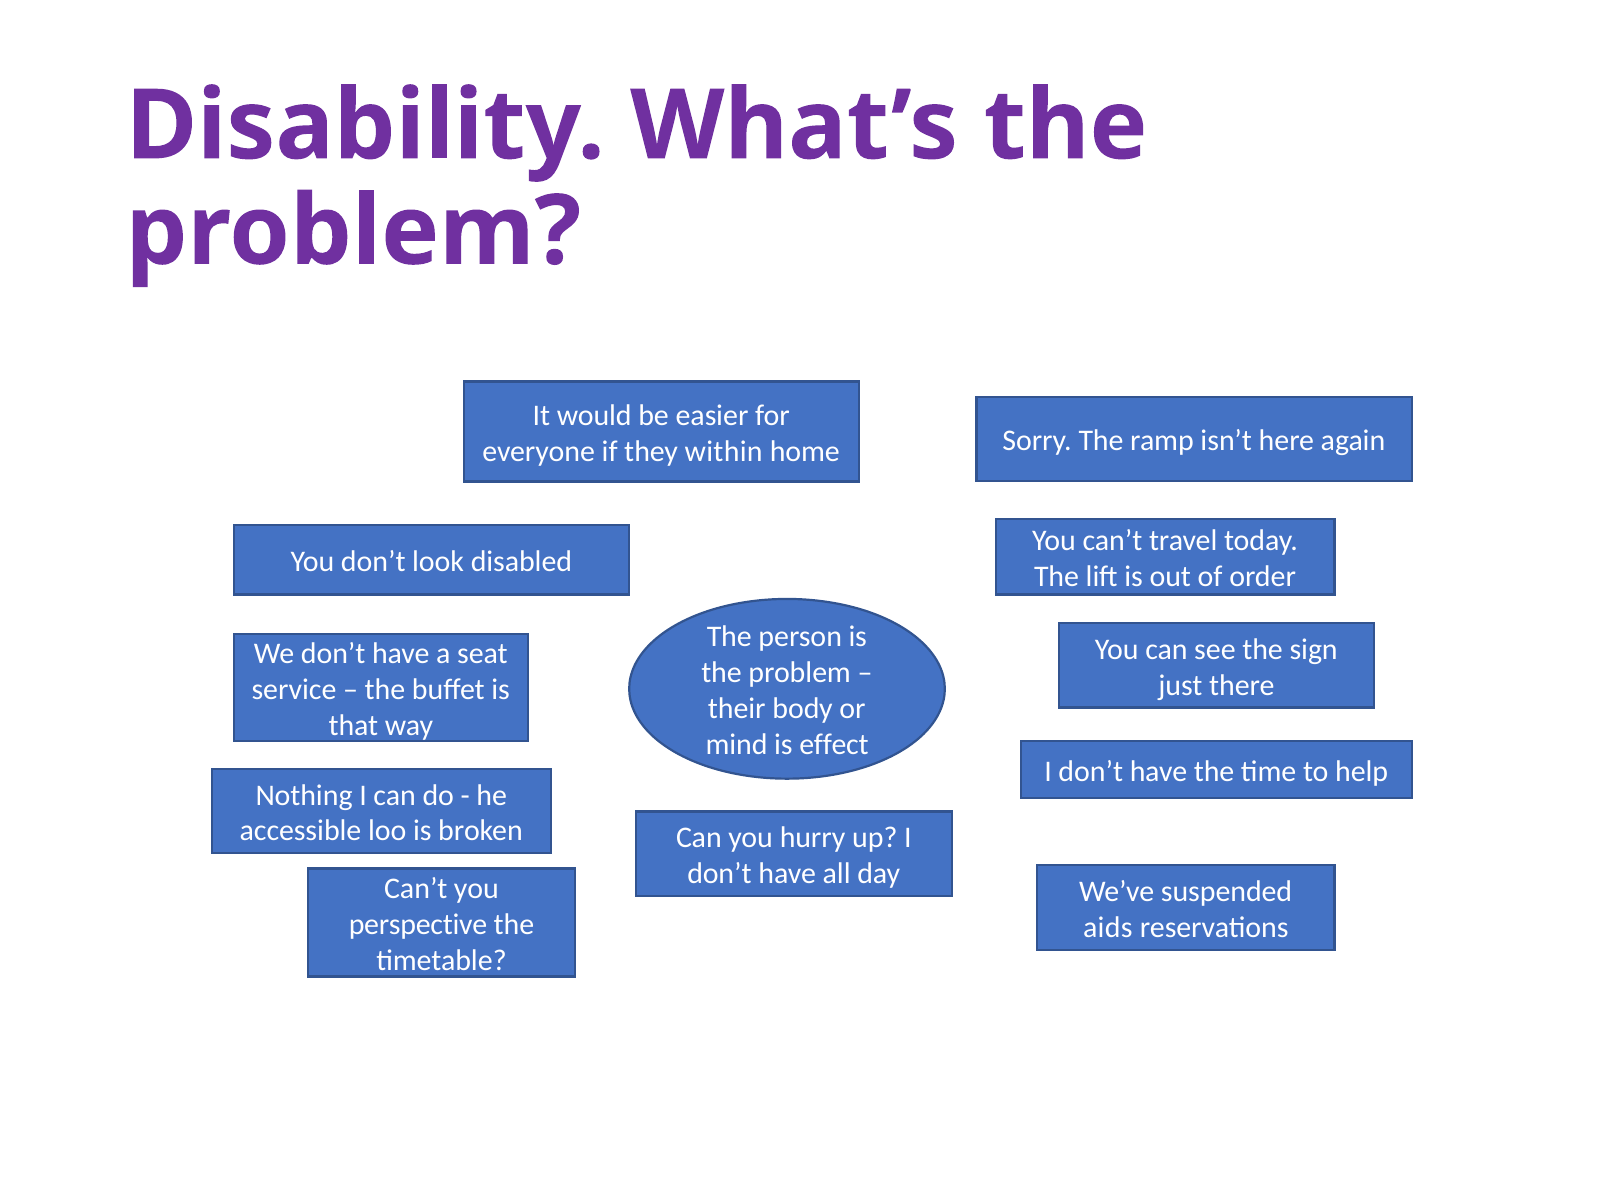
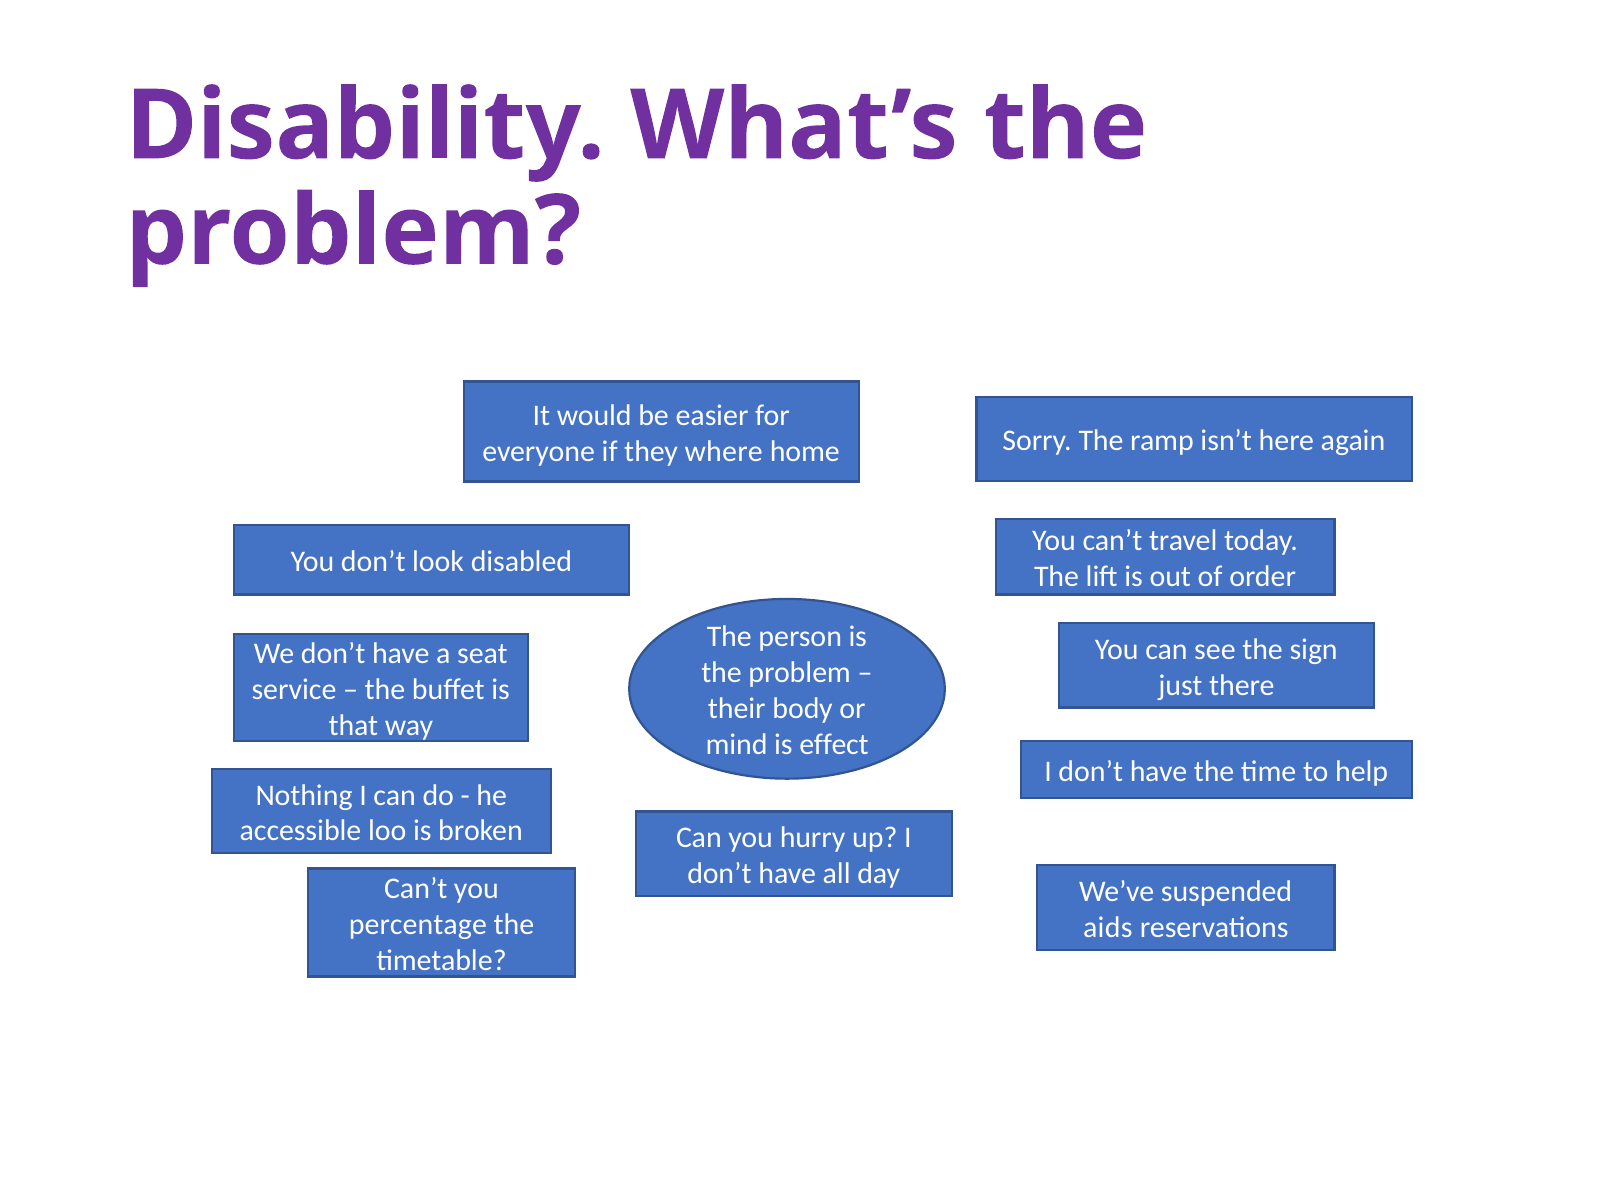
within: within -> where (724, 452)
perspective: perspective -> percentage (418, 925)
